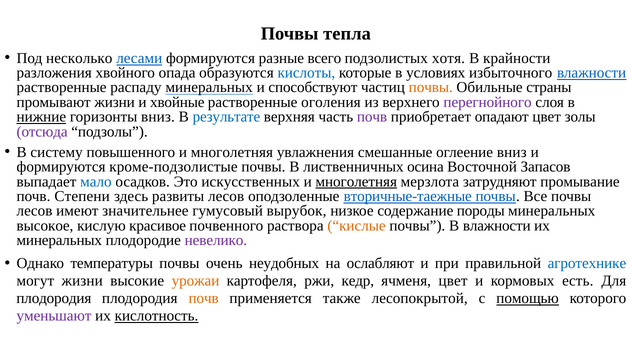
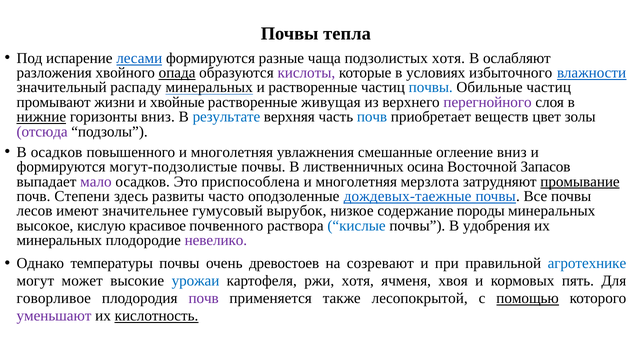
несколько: несколько -> испарение (79, 58)
всего: всего -> чаща (324, 58)
крайности: крайности -> ослабляют (517, 58)
опада underline: none -> present (177, 73)
кислоты colour: blue -> purple (306, 73)
растворенные: растворенные -> значительный (62, 88)
и способствуют: способствуют -> растворенные (313, 88)
почвы colour: orange -> blue (431, 88)
Обильные страны: страны -> частиц (549, 88)
оголения: оголения -> живущая (331, 102)
почв colour: purple -> blue (372, 117)
опадают: опадают -> веществ (502, 117)
В систему: систему -> осадков (57, 152)
кроме-подзолистые: кроме-подзолистые -> могут-подзолистые (173, 167)
мало colour: blue -> purple (96, 182)
искусственных: искусственных -> приспособлена (251, 182)
многолетняя underline: present -> none (356, 182)
промывание underline: none -> present (580, 182)
развиты лесов: лесов -> часто (226, 196)
вторичные-таежные: вторичные-таежные -> дождевых-таежные (408, 196)
кислые colour: orange -> blue (357, 226)
В влажности: влажности -> удобрения (497, 226)
неудобных: неудобных -> древостоев (284, 264)
ослабляют: ослабляют -> созревают (380, 264)
могут жизни: жизни -> может (82, 281)
урожаи colour: orange -> blue (196, 281)
ржи кедр: кедр -> хотя (358, 281)
ячменя цвет: цвет -> хвоя (453, 281)
есть: есть -> пять (578, 281)
плодородия: плодородия -> говорливое (54, 299)
почв colour: orange -> purple (204, 299)
